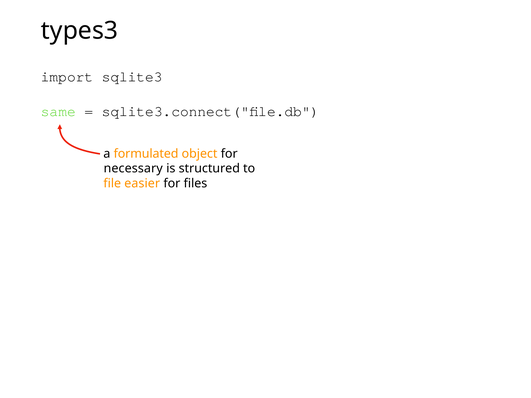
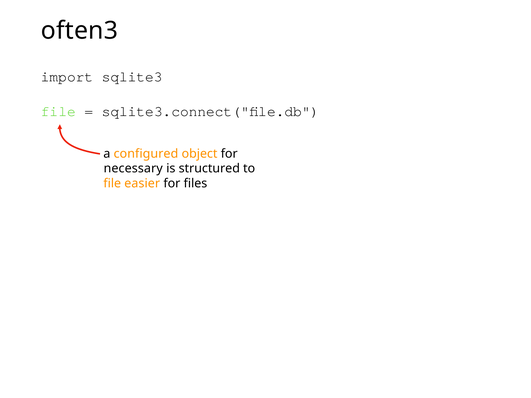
types3: types3 -> often3 (80, 31)
same: same -> file (58, 112)
formulated: formulated -> configured (146, 154)
